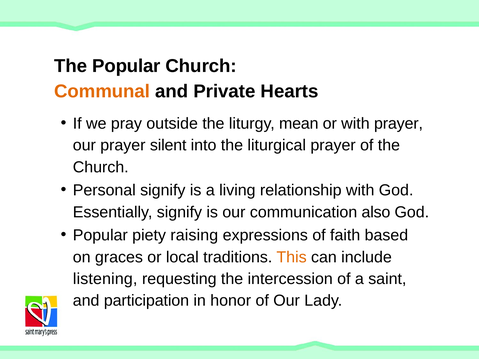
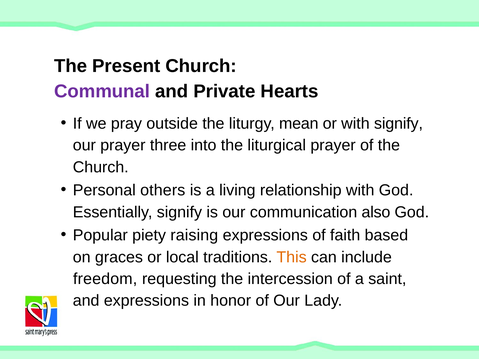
The Popular: Popular -> Present (126, 66)
Communal colour: orange -> purple (102, 91)
with prayer: prayer -> signify (398, 124)
silent: silent -> three (168, 145)
Personal signify: signify -> others (163, 190)
listening: listening -> freedom (105, 279)
and participation: participation -> expressions (146, 301)
